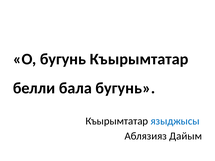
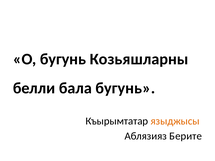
О бугунь Къырымтатар: Къырымтатар -> Козьяшларны (139, 59)
языджысы colour: blue -> orange (175, 121)
Дайым: Дайым -> Берите (186, 136)
